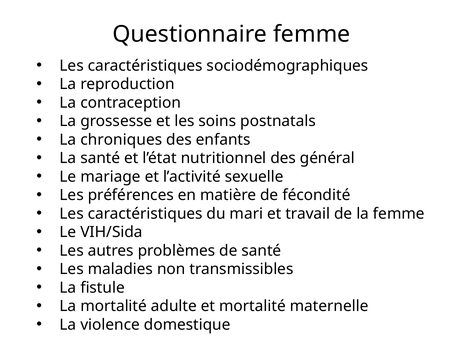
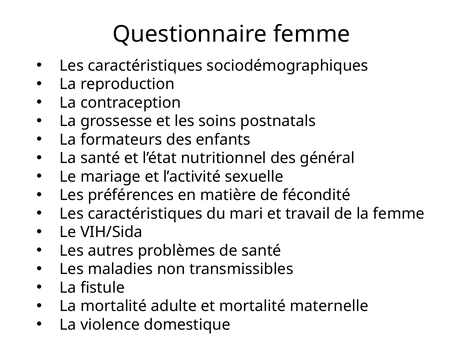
chroniques: chroniques -> formateurs (121, 140)
